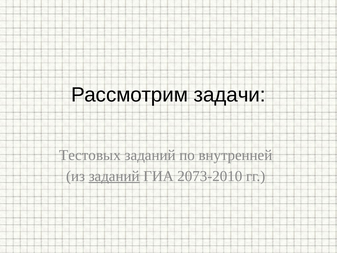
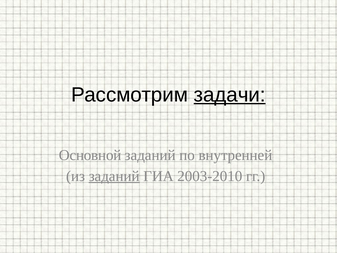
задачи underline: none -> present (230, 95)
Тестовых: Тестовых -> Основной (90, 155)
2073-2010: 2073-2010 -> 2003-2010 (210, 176)
